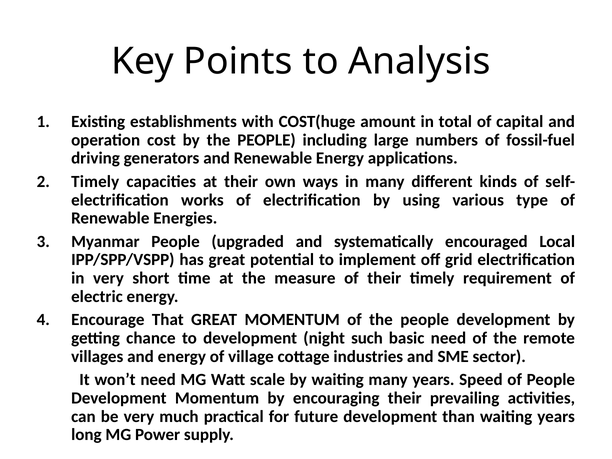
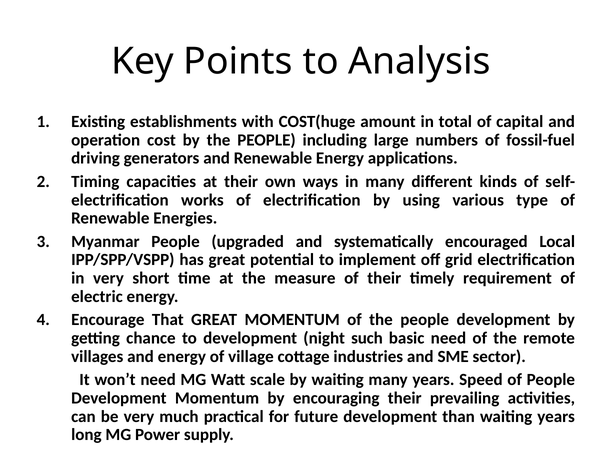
Timely: Timely -> Timing (95, 182)
